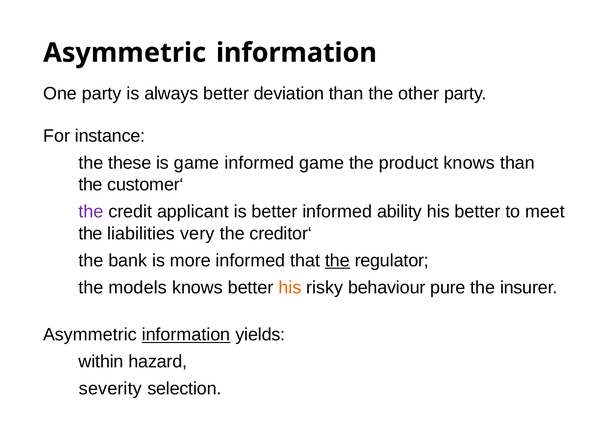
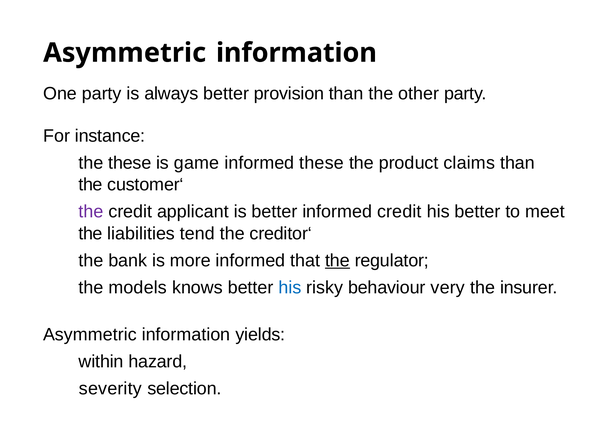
deviation: deviation -> provision (289, 94)
informed game: game -> these (322, 163)
product knows: knows -> claims (469, 163)
informed ability: ability -> credit (399, 211)
very: very -> tend (197, 233)
his colour: orange -> blue (290, 287)
pure: pure -> very (448, 287)
information underline: present -> none (186, 334)
